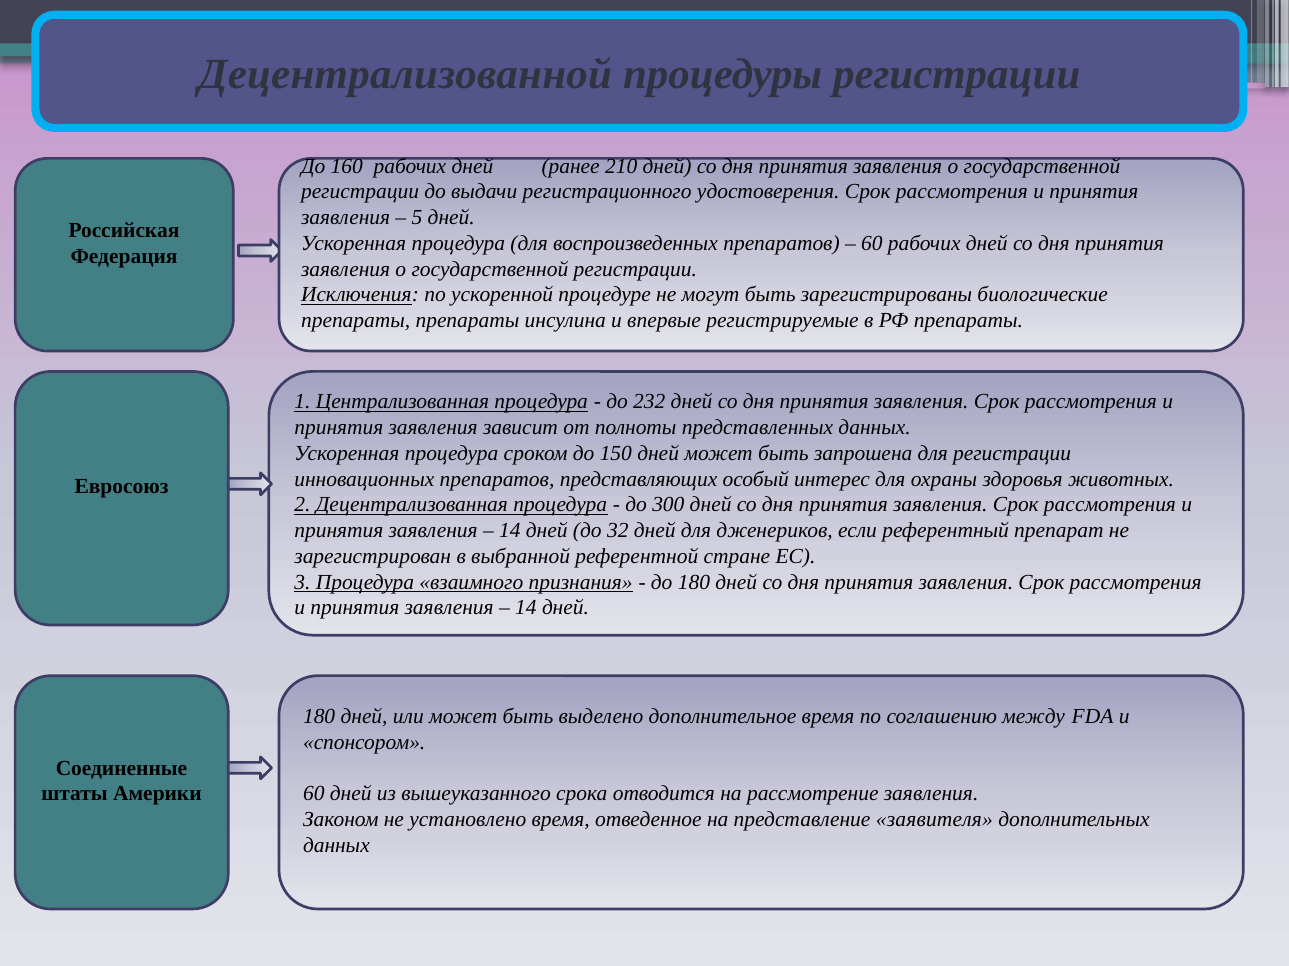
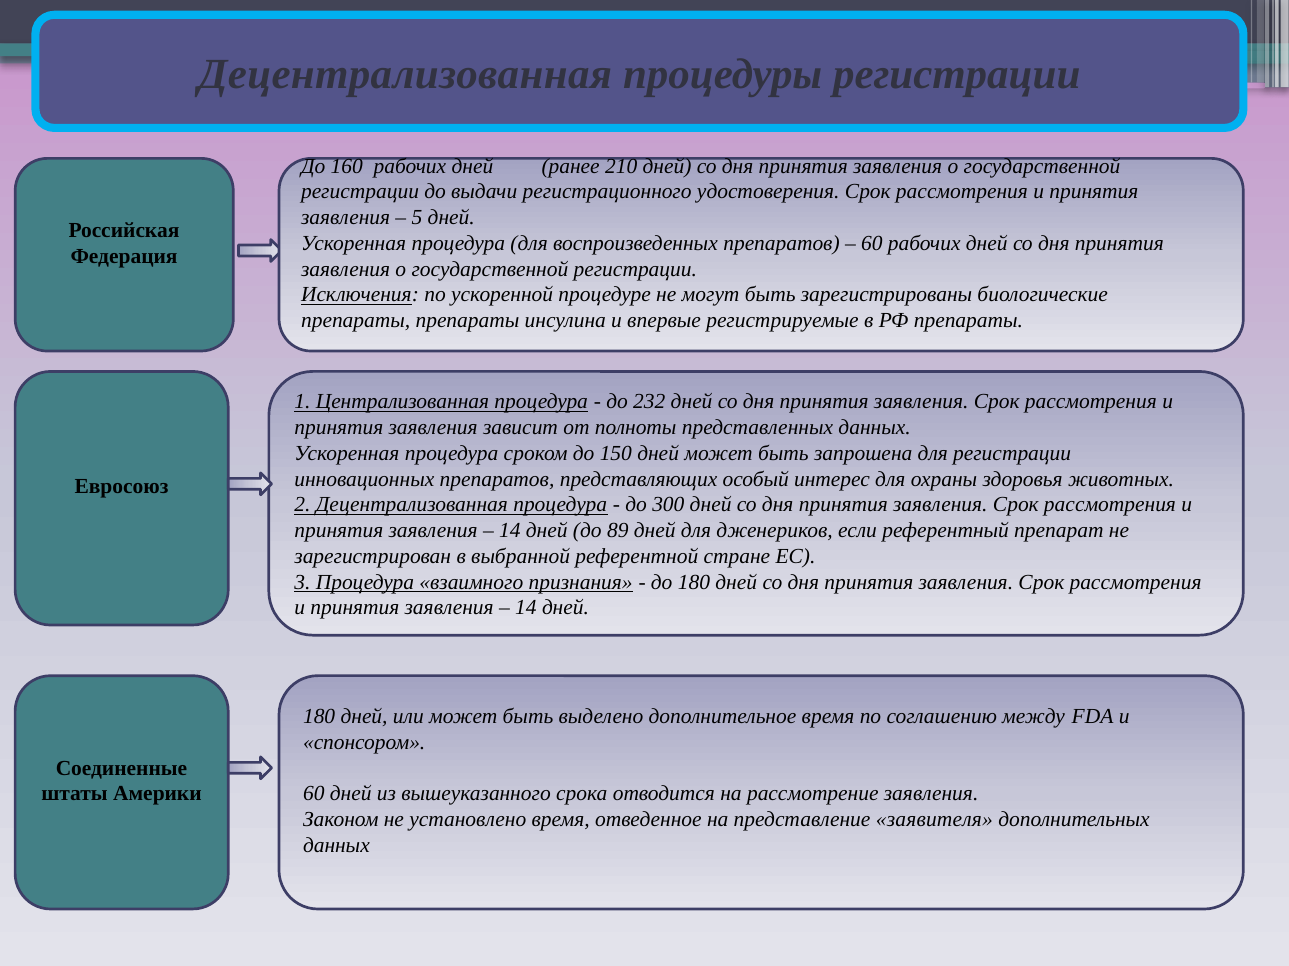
Децентрализованной: Децентрализованной -> Децентрализованная (405, 74)
32: 32 -> 89 (618, 531)
